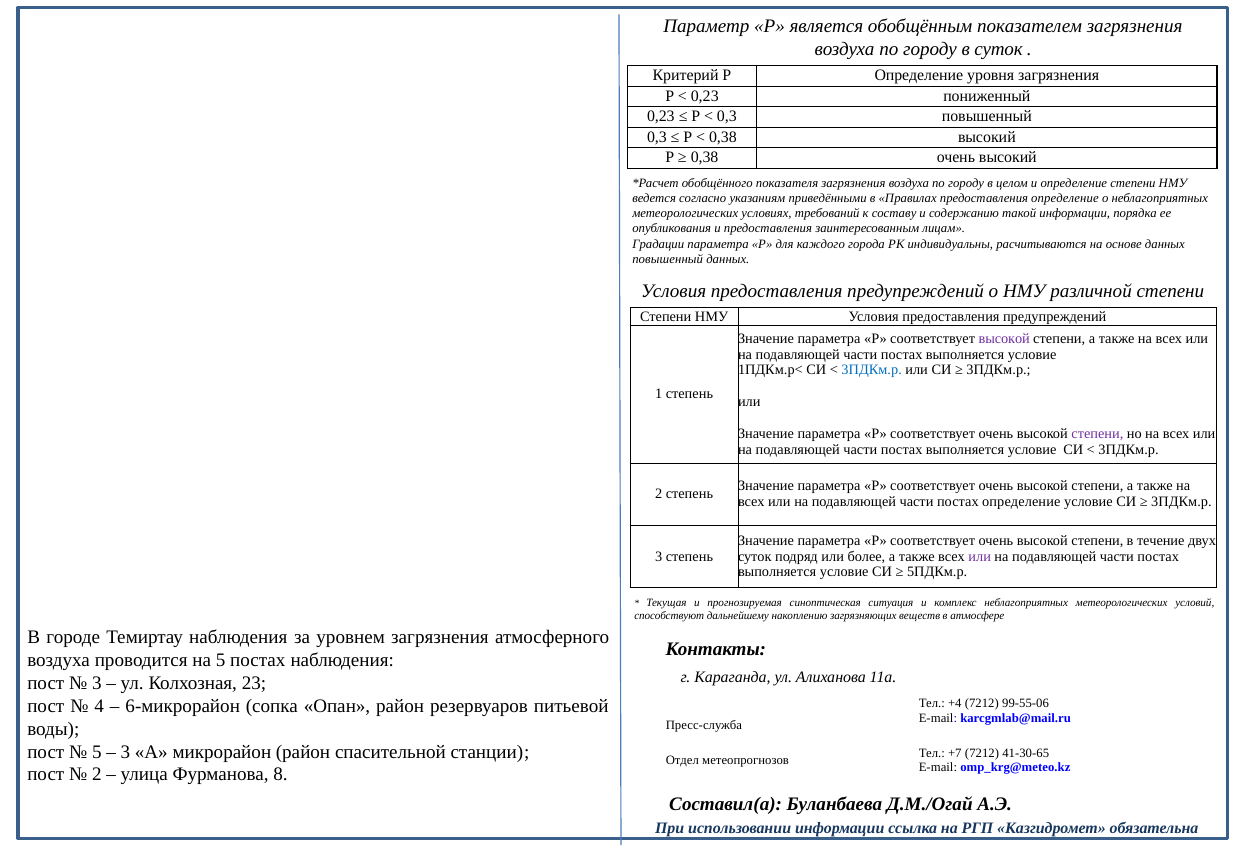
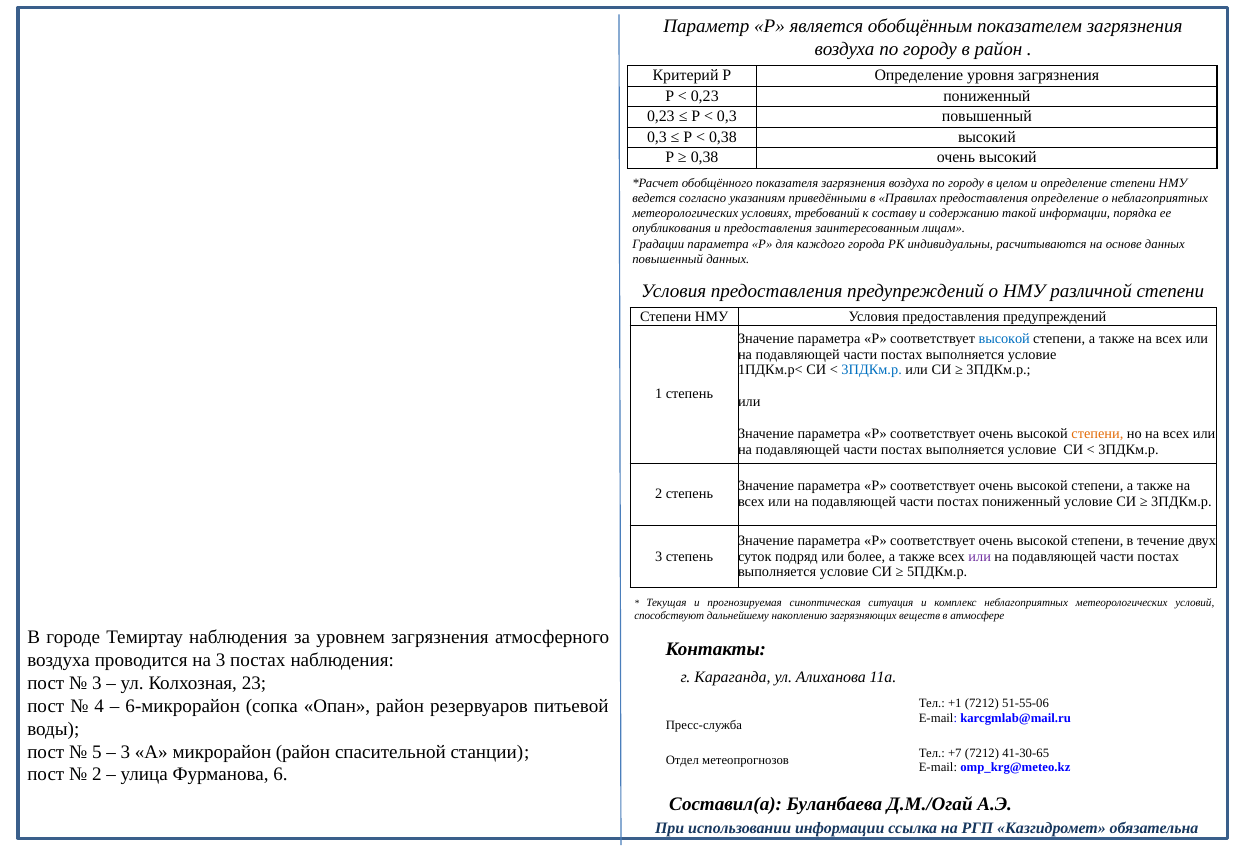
в суток: суток -> район (998, 49)
высокой colour: purple -> blue (1004, 338)
степени colour: purple -> orange (1097, 434)
постах определение: определение -> пониженный (1021, 502)
на 5: 5 -> 3 (221, 660)
+4: +4 -> +1 (955, 704)
99-55-06: 99-55-06 -> 51-55-06 (1026, 704)
8: 8 -> 6 (280, 775)
